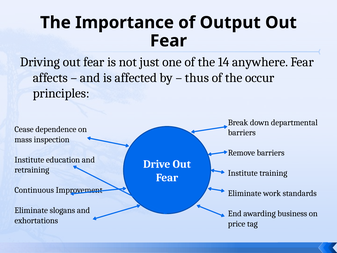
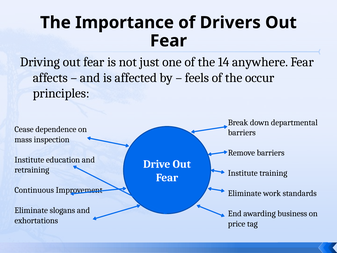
Output: Output -> Drivers (230, 23)
thus: thus -> feels (197, 78)
